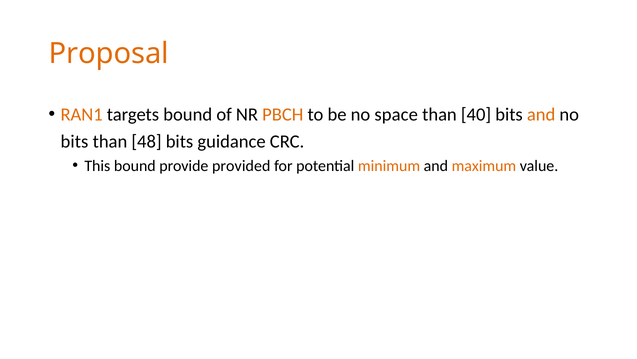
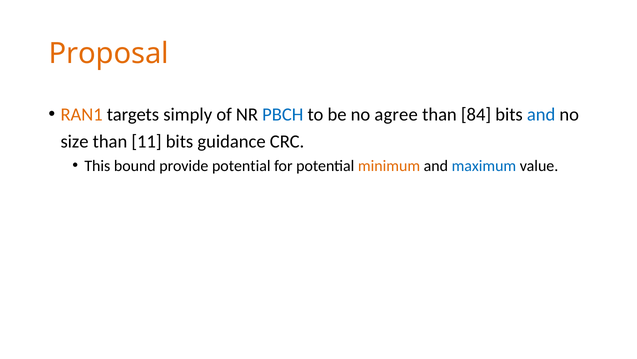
targets bound: bound -> simply (188, 115)
PBCH colour: orange -> blue (283, 115)
space: space -> agree (396, 115)
40: 40 -> 84 (476, 115)
and colour: orange -> blue (541, 115)
bits: bits -> size (75, 141)
48: 48 -> 11 (147, 141)
provide provided: provided -> potential (241, 166)
maximum colour: orange -> blue (484, 166)
